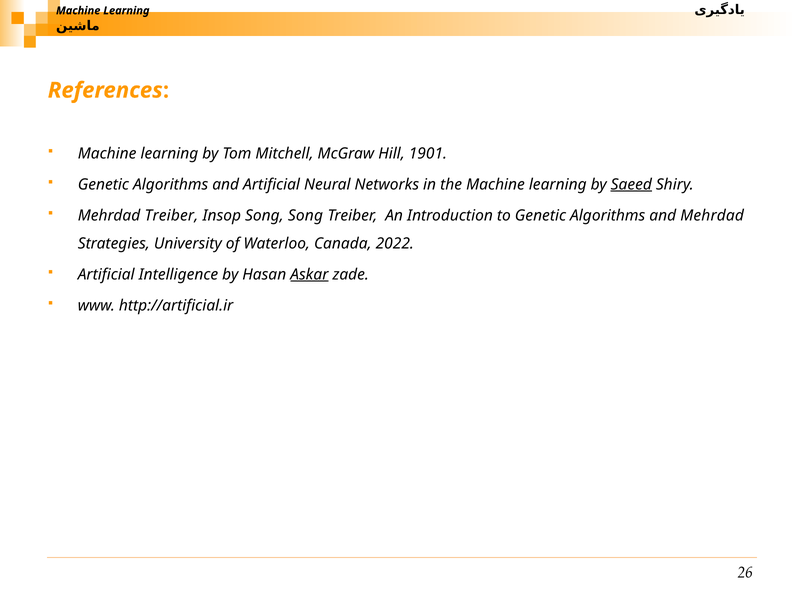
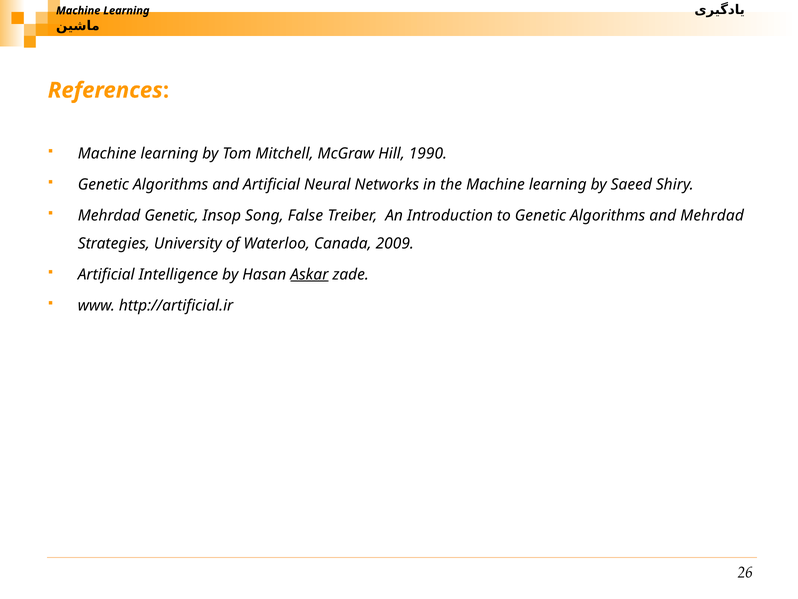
1901: 1901 -> 1990 (428, 153)
Saeed underline: present -> none (631, 184)
Mehrdad Treiber: Treiber -> Genetic (172, 215)
Song Song: Song -> False (305, 215)
2022: 2022 -> 2009 (395, 243)
